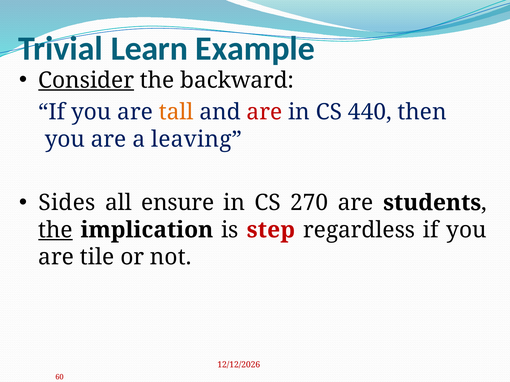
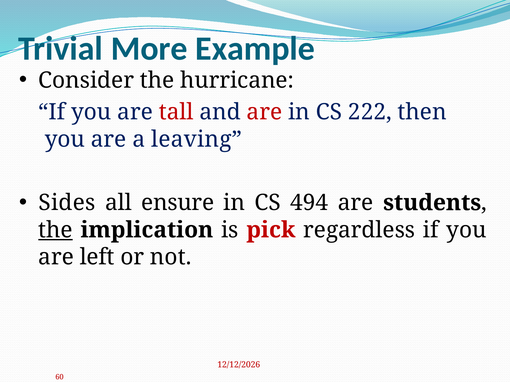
Learn: Learn -> More (149, 49)
Consider underline: present -> none (86, 80)
backward: backward -> hurricane (237, 80)
tall colour: orange -> red (176, 112)
440: 440 -> 222 (370, 112)
270: 270 -> 494 (309, 203)
step: step -> pick (271, 230)
tile: tile -> left (97, 257)
